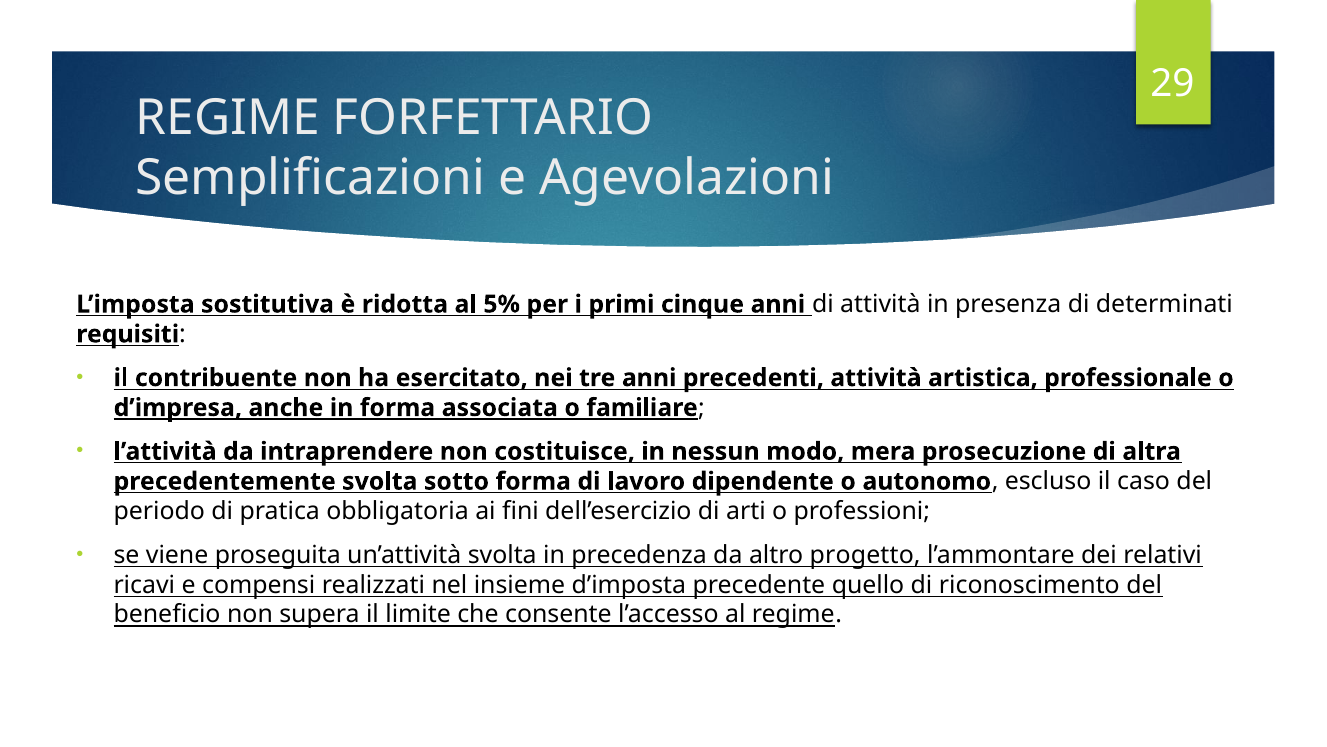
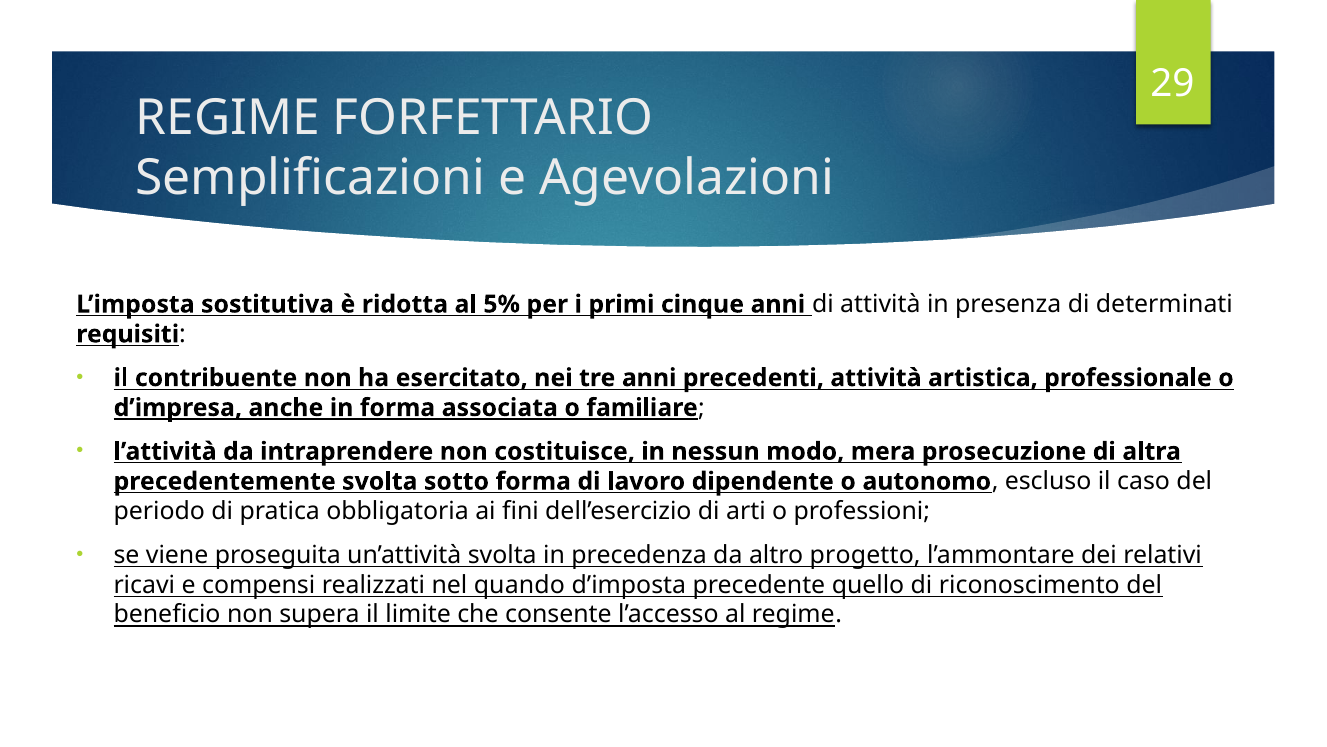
insieme: insieme -> quando (519, 584)
